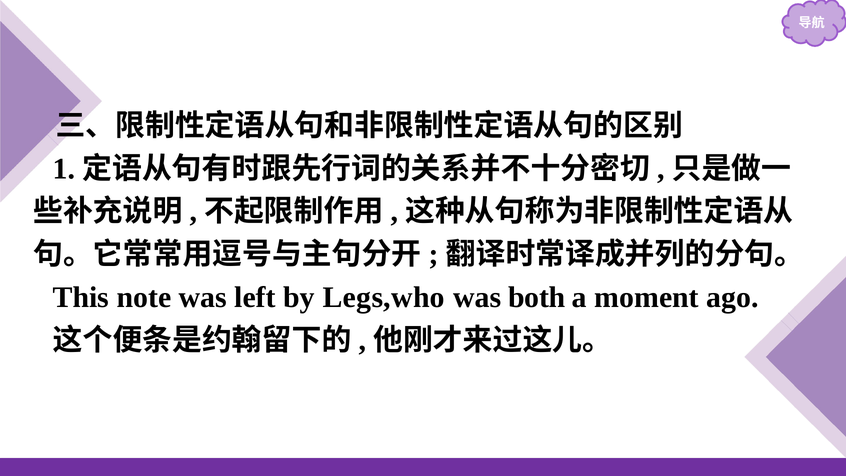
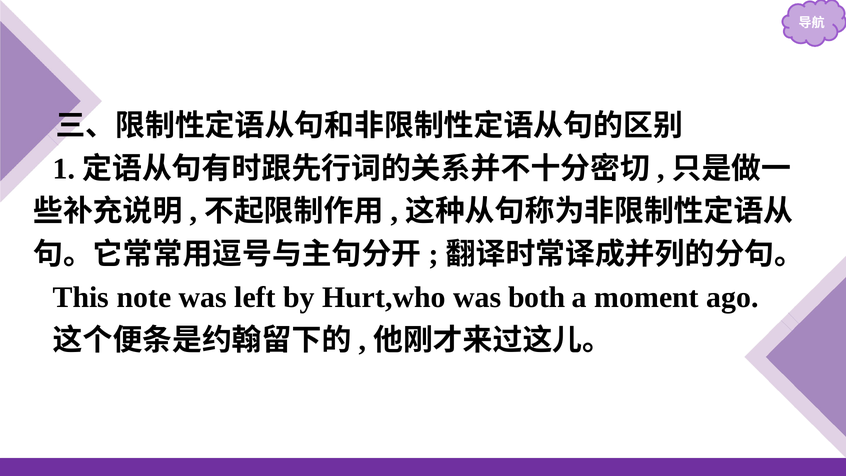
Legs,who: Legs,who -> Hurt,who (384, 298)
